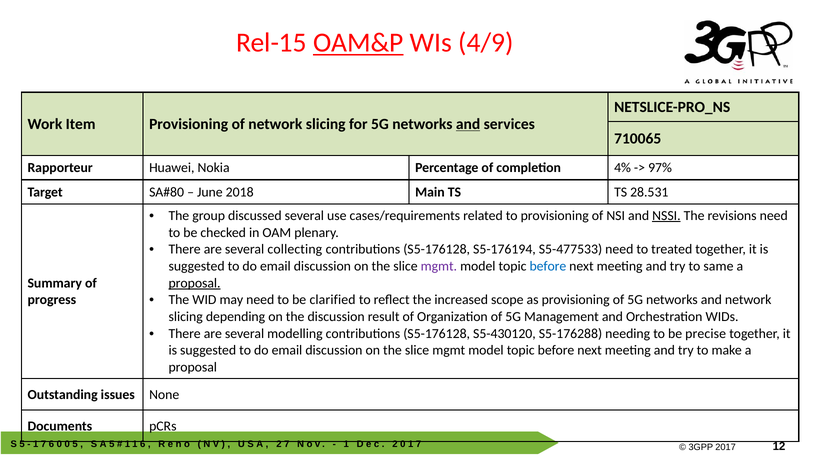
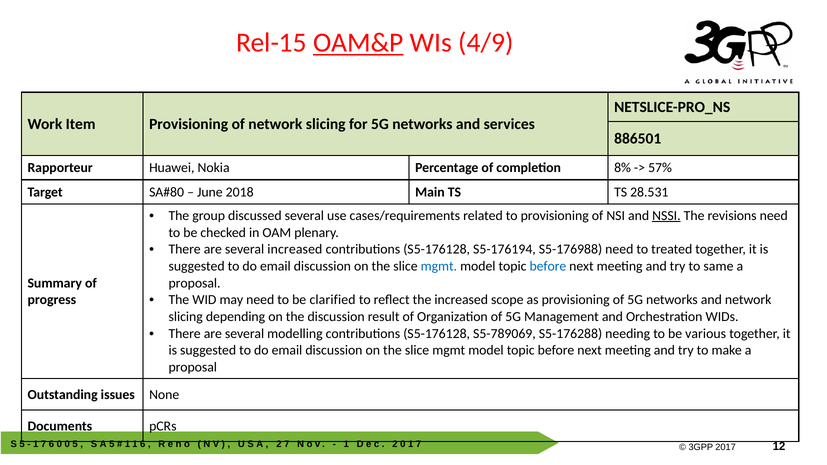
and underline: present -> none (468, 124)
710065: 710065 -> 886501 (638, 139)
4%: 4% -> 8% (623, 168)
97%: 97% -> 57% (660, 168)
several collecting: collecting -> increased (295, 249)
S5-477533: S5-477533 -> S5-176988 (570, 249)
mgmt colour: purple -> blue (439, 266)
proposal underline: present -> none (195, 283)
S5-430120: S5-430120 -> S5-789069 (504, 334)
precise: precise -> various (706, 334)
